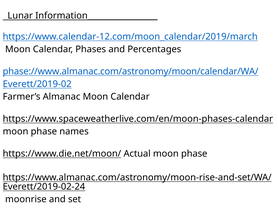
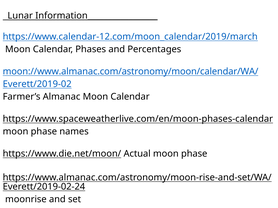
phase://www.almanac.com/astronomy/moon/calendar/WA/: phase://www.almanac.com/astronomy/moon/calendar/WA/ -> moon://www.almanac.com/astronomy/moon/calendar/WA/ (131, 72)
